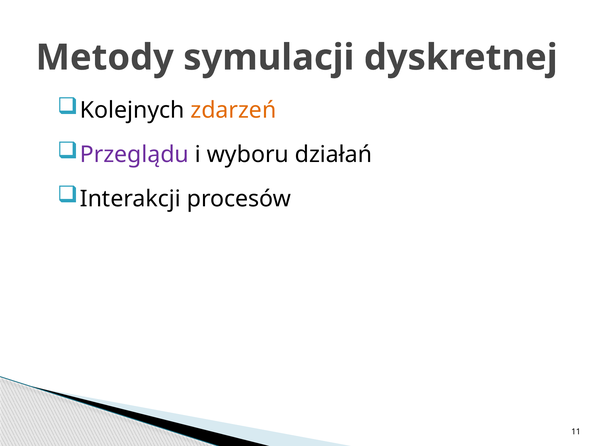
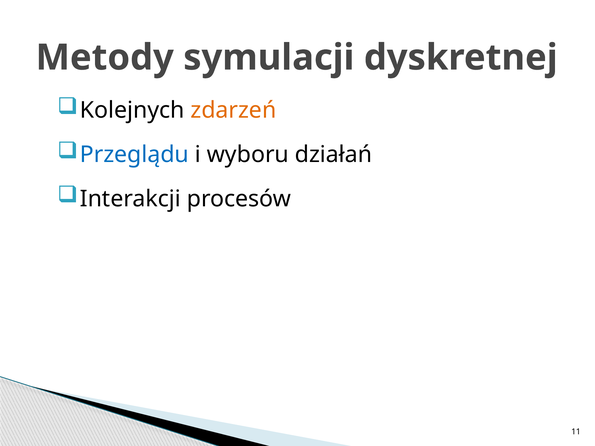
Przeglądu colour: purple -> blue (134, 155)
